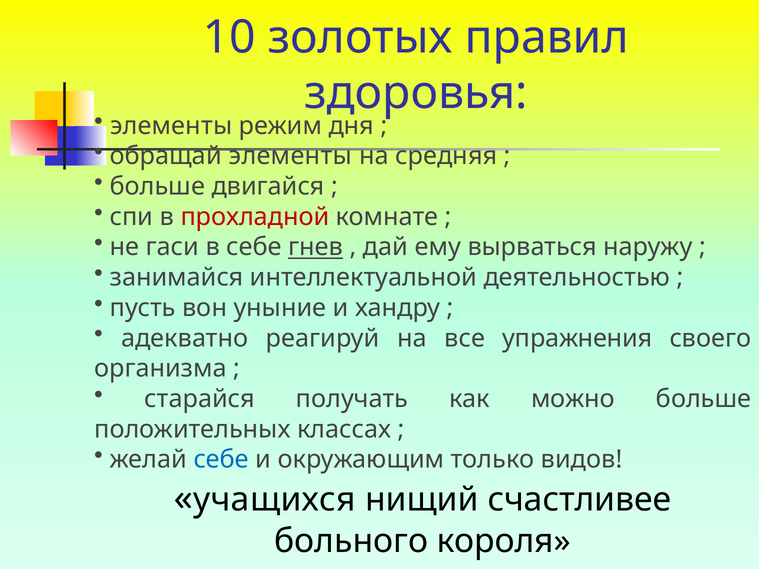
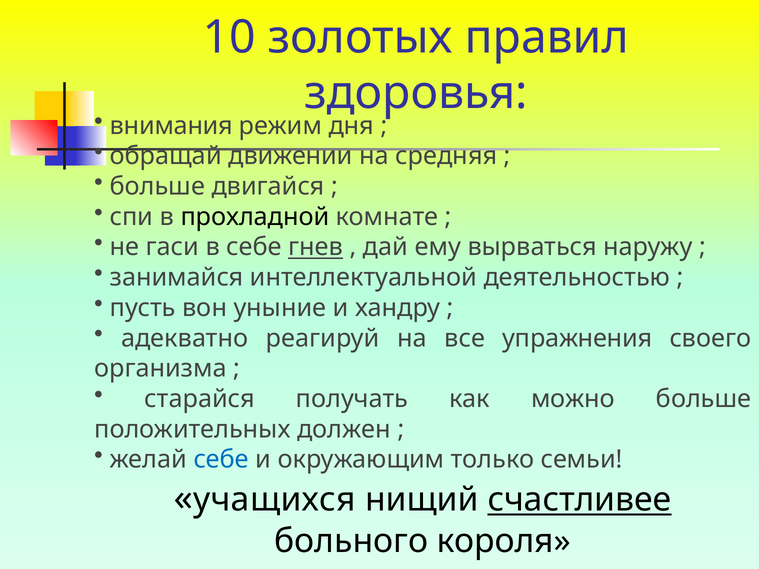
элементы: элементы -> внимания (171, 126)
обращай элементы: элементы -> движении (290, 156)
прохладной colour: red -> black (255, 217)
классах: классах -> должен (344, 429)
видов: видов -> семьи (582, 460)
счастливее underline: none -> present (580, 500)
